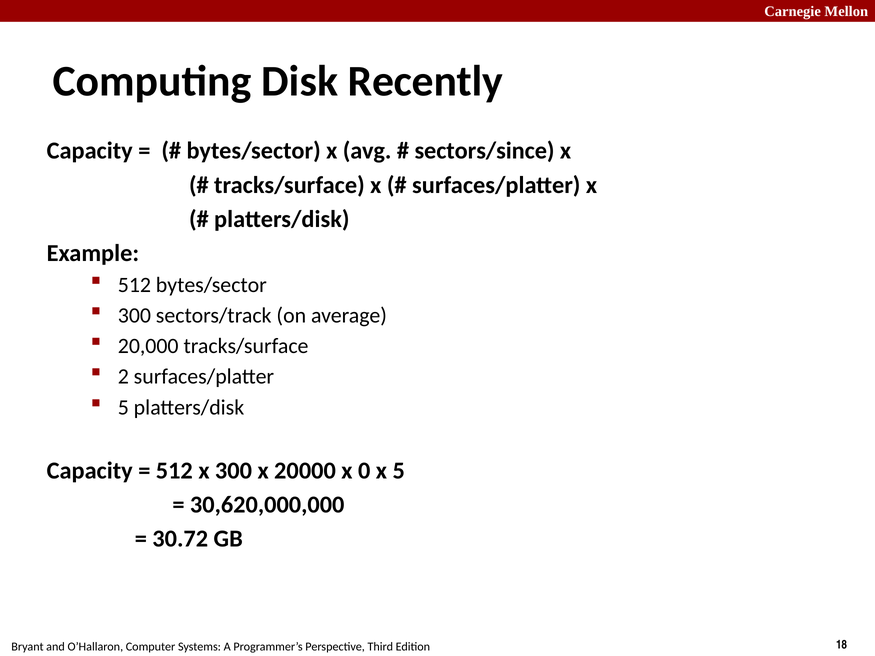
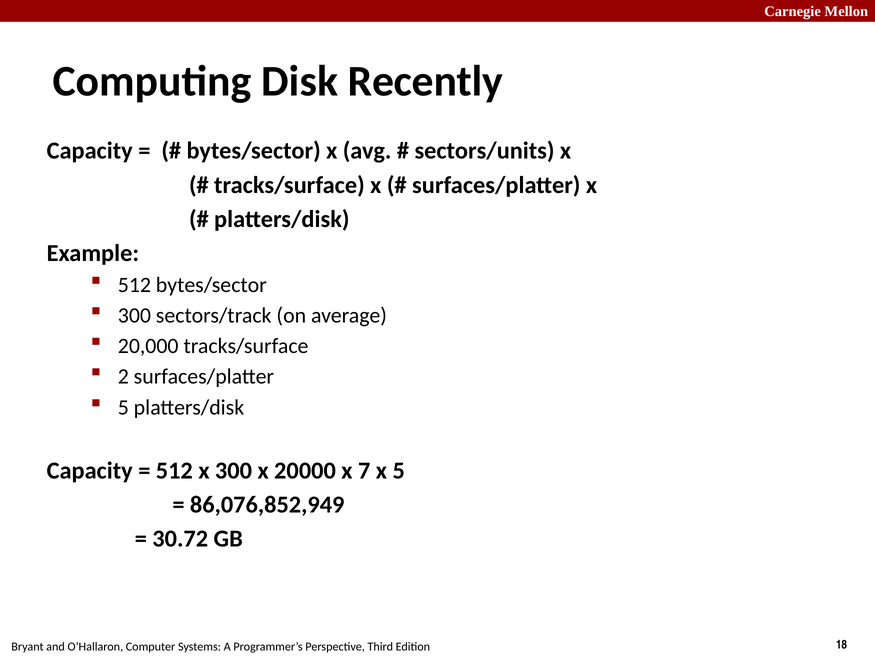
sectors/since: sectors/since -> sectors/units (484, 151)
0: 0 -> 7 (364, 471)
30,620,000,000: 30,620,000,000 -> 86,076,852,949 (267, 505)
